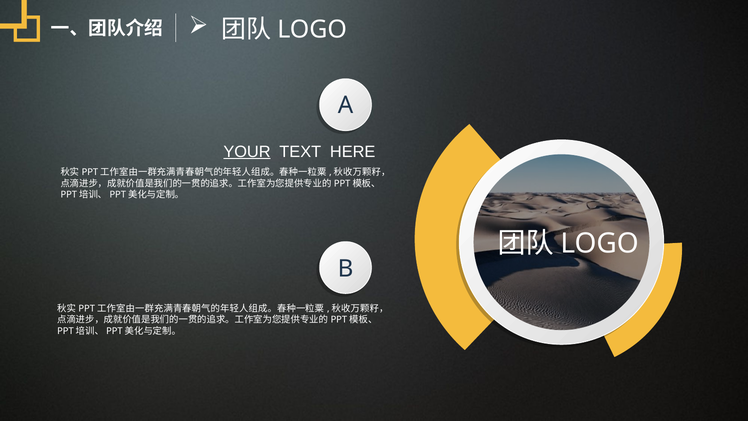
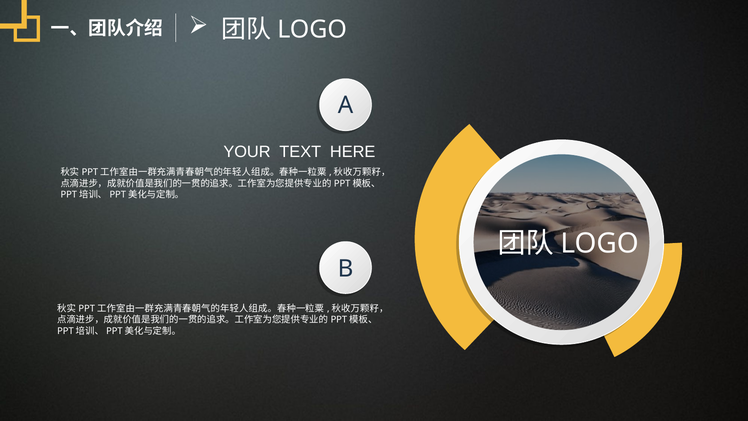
YOUR underline: present -> none (247, 152)
